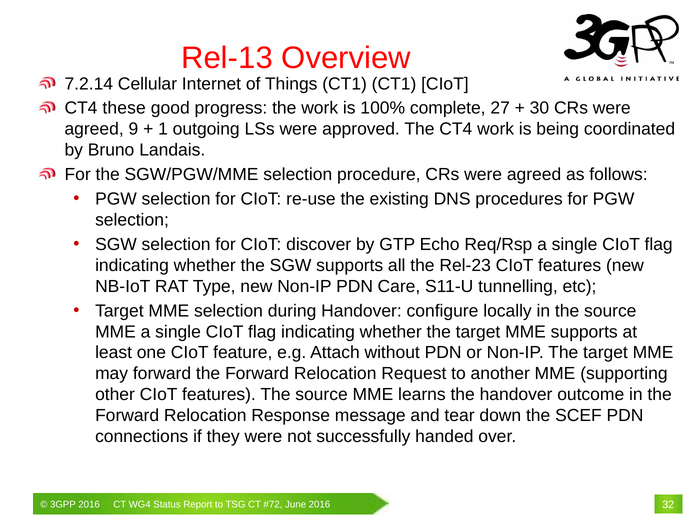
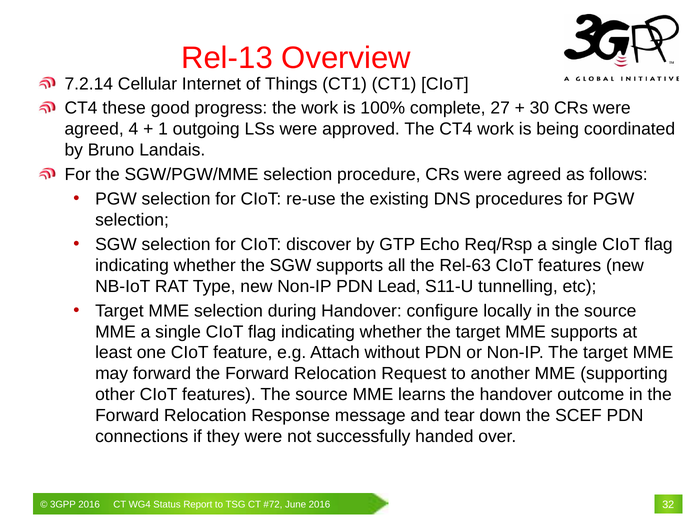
9: 9 -> 4 (133, 129)
Rel-23: Rel-23 -> Rel-63 (465, 266)
Care: Care -> Lead (399, 286)
